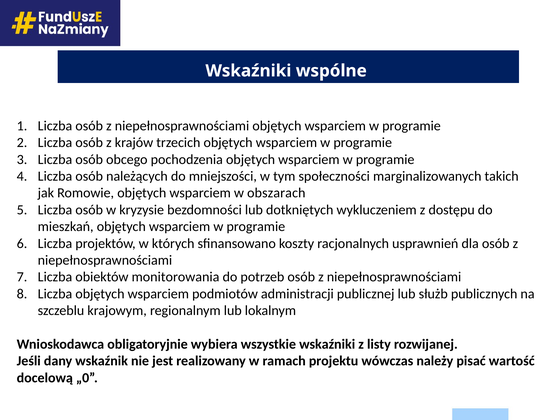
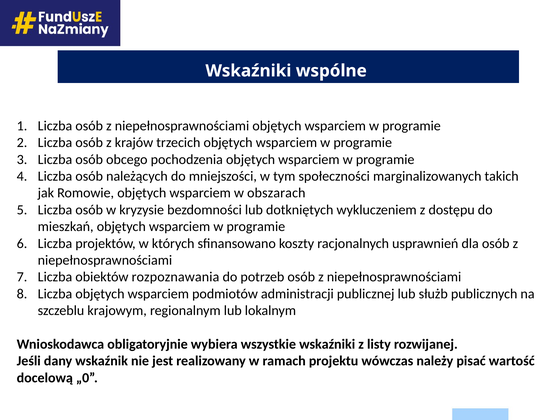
monitorowania: monitorowania -> rozpoznawania (175, 277)
